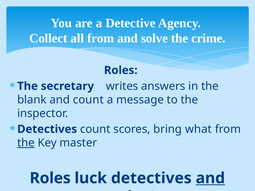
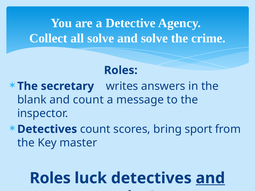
all from: from -> solve (101, 38)
what: what -> sport (199, 129)
the underline: present -> none (26, 143)
